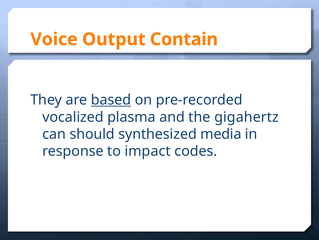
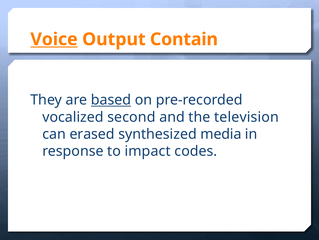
Voice underline: none -> present (54, 39)
plasma: plasma -> second (131, 117)
gigahertz: gigahertz -> television (247, 117)
should: should -> erased (92, 134)
